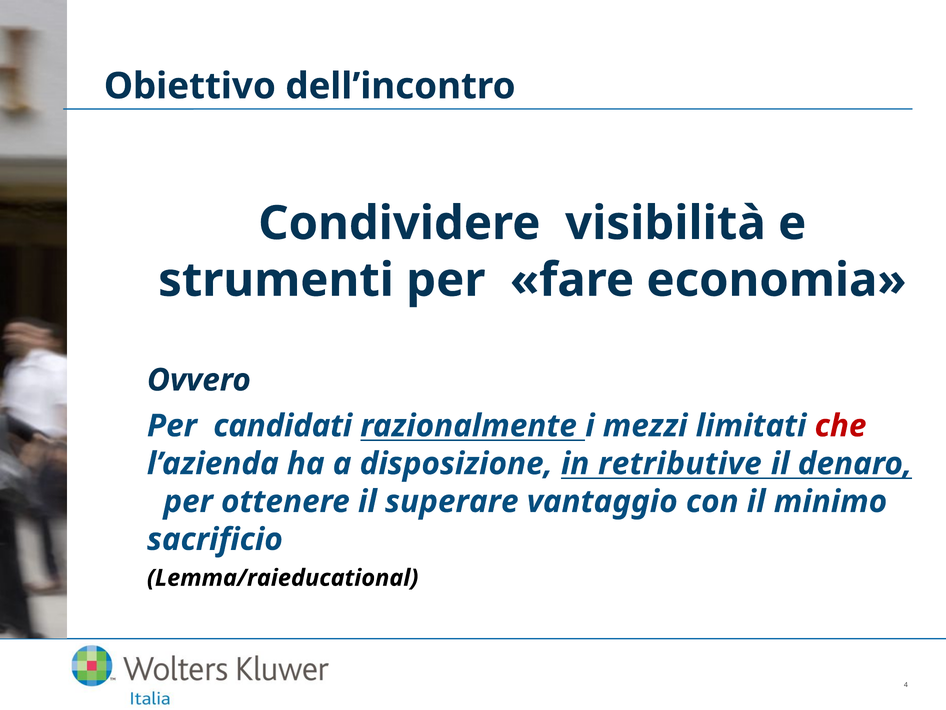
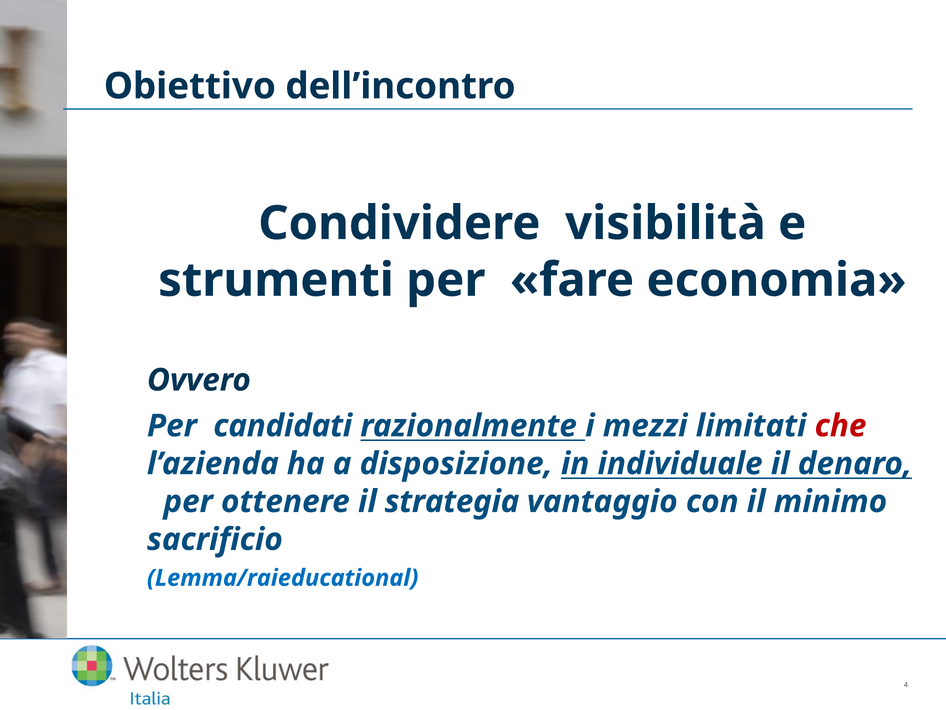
retributive: retributive -> individuale (680, 463)
superare: superare -> strategia (452, 501)
Lemma/raieducational colour: black -> blue (283, 578)
